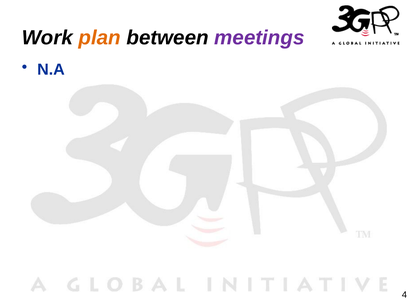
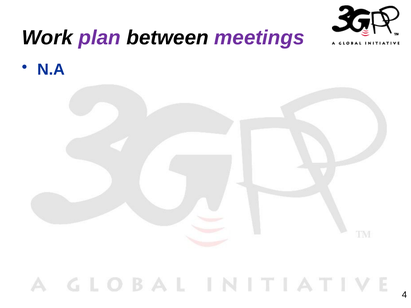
plan colour: orange -> purple (100, 38)
